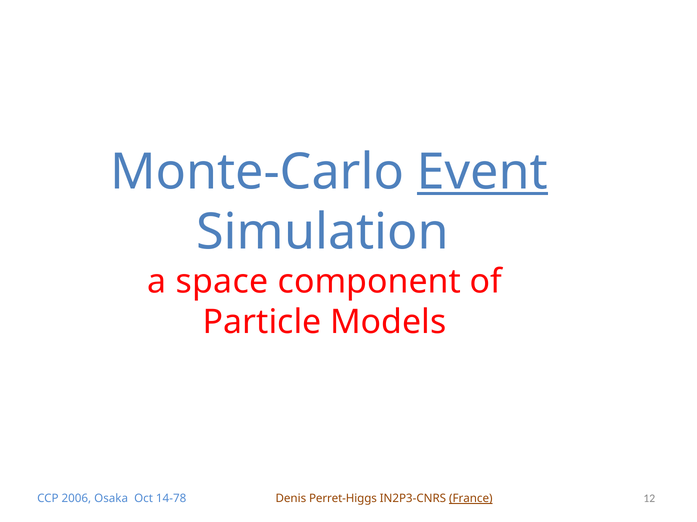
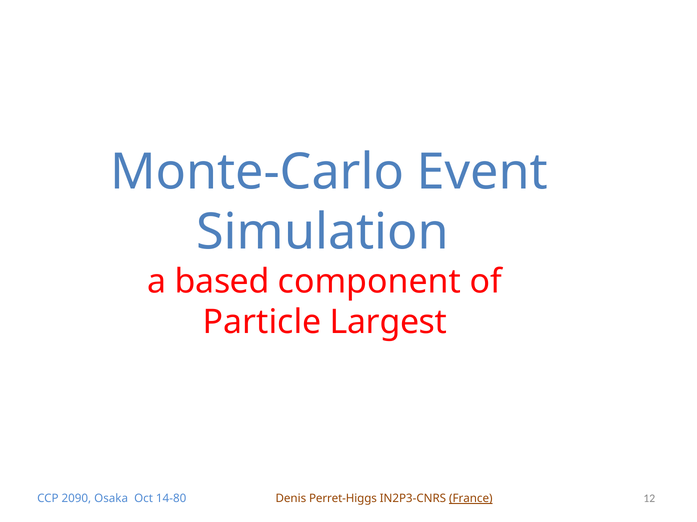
Event underline: present -> none (483, 172)
space: space -> based (222, 282)
Models: Models -> Largest (388, 323)
2006: 2006 -> 2090 (76, 499)
14-78: 14-78 -> 14-80 (171, 499)
